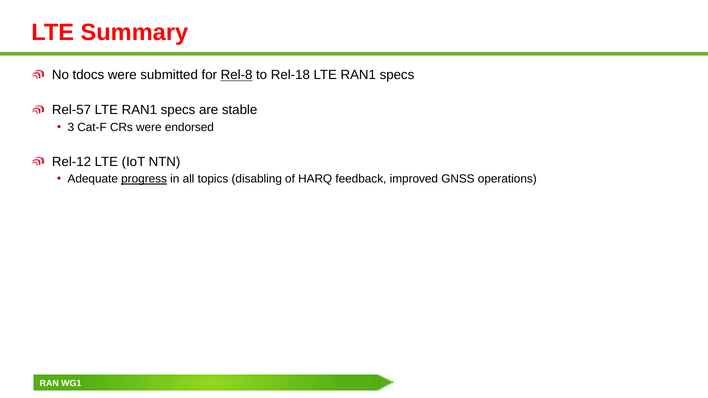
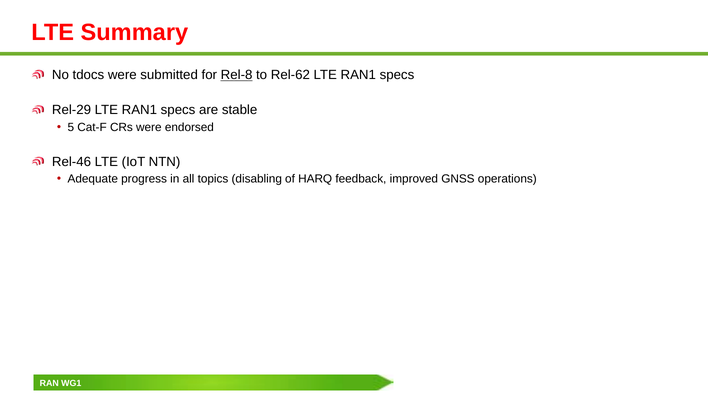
Rel-18: Rel-18 -> Rel-62 (290, 75)
Rel-57: Rel-57 -> Rel-29 (71, 110)
3: 3 -> 5 (71, 127)
Rel-12: Rel-12 -> Rel-46 (71, 162)
progress underline: present -> none (144, 179)
